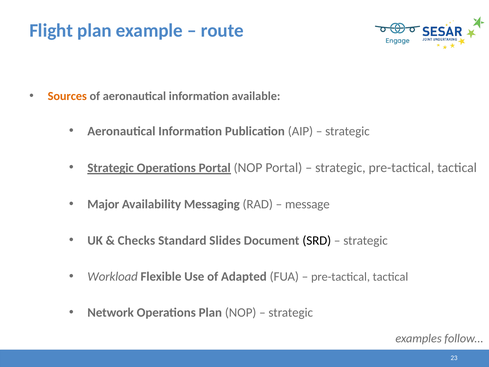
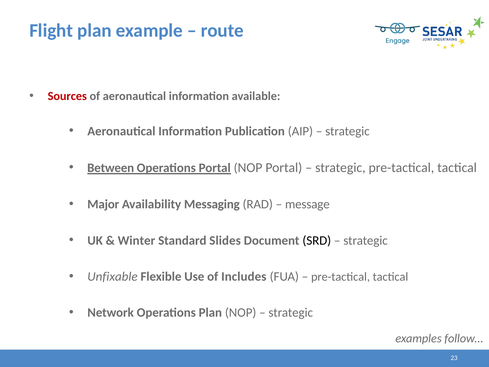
Sources colour: orange -> red (67, 96)
Strategic: Strategic -> Between (111, 168)
Checks: Checks -> Winter (136, 240)
Workload: Workload -> Unfixable (113, 276)
Adapted: Adapted -> Includes (244, 276)
